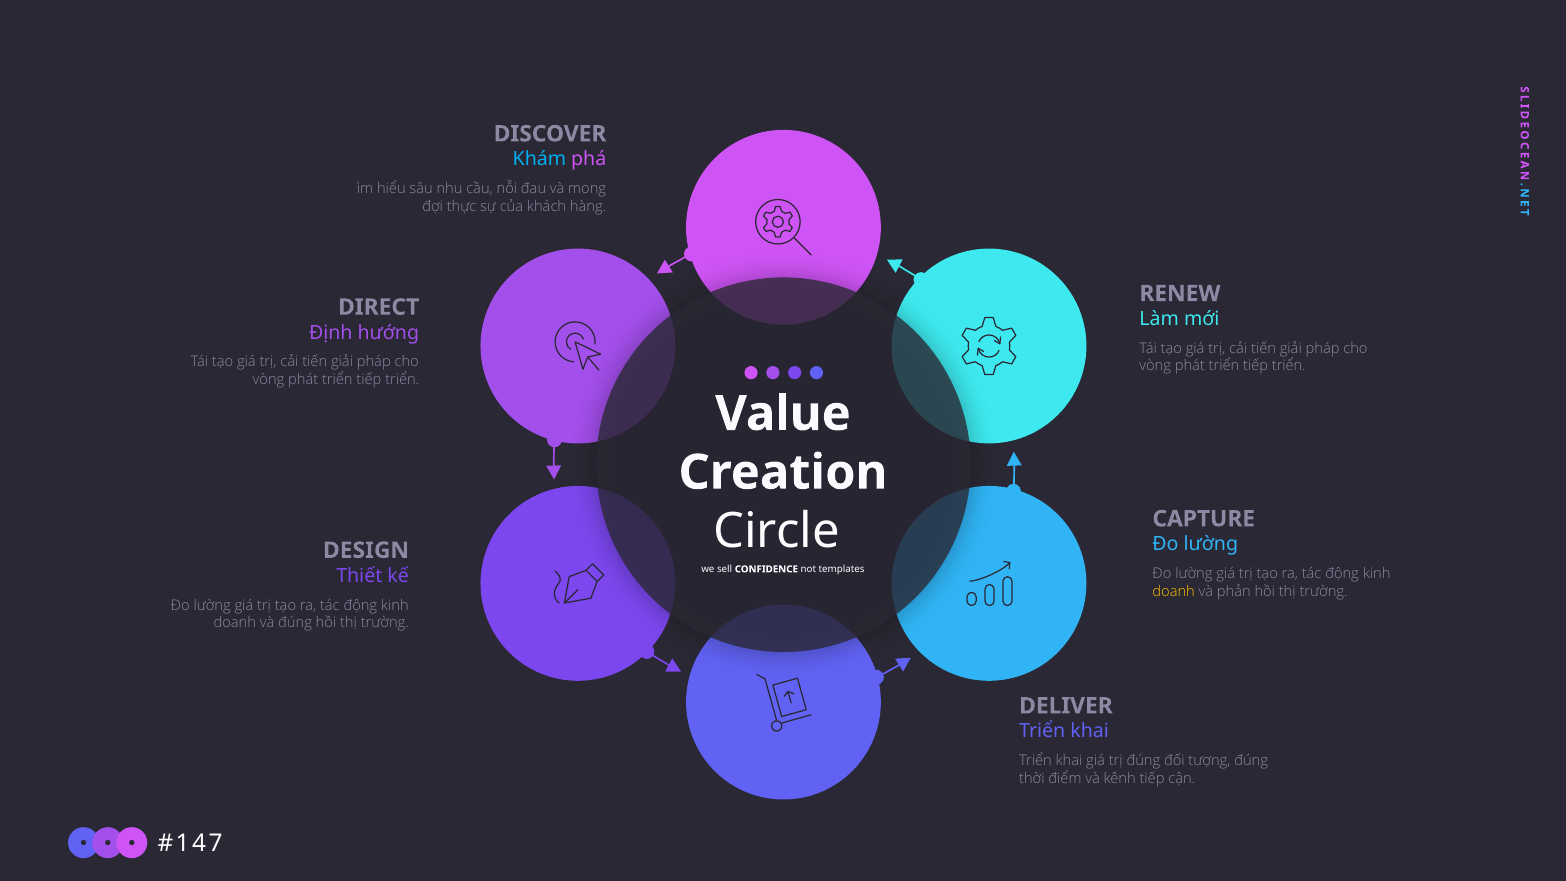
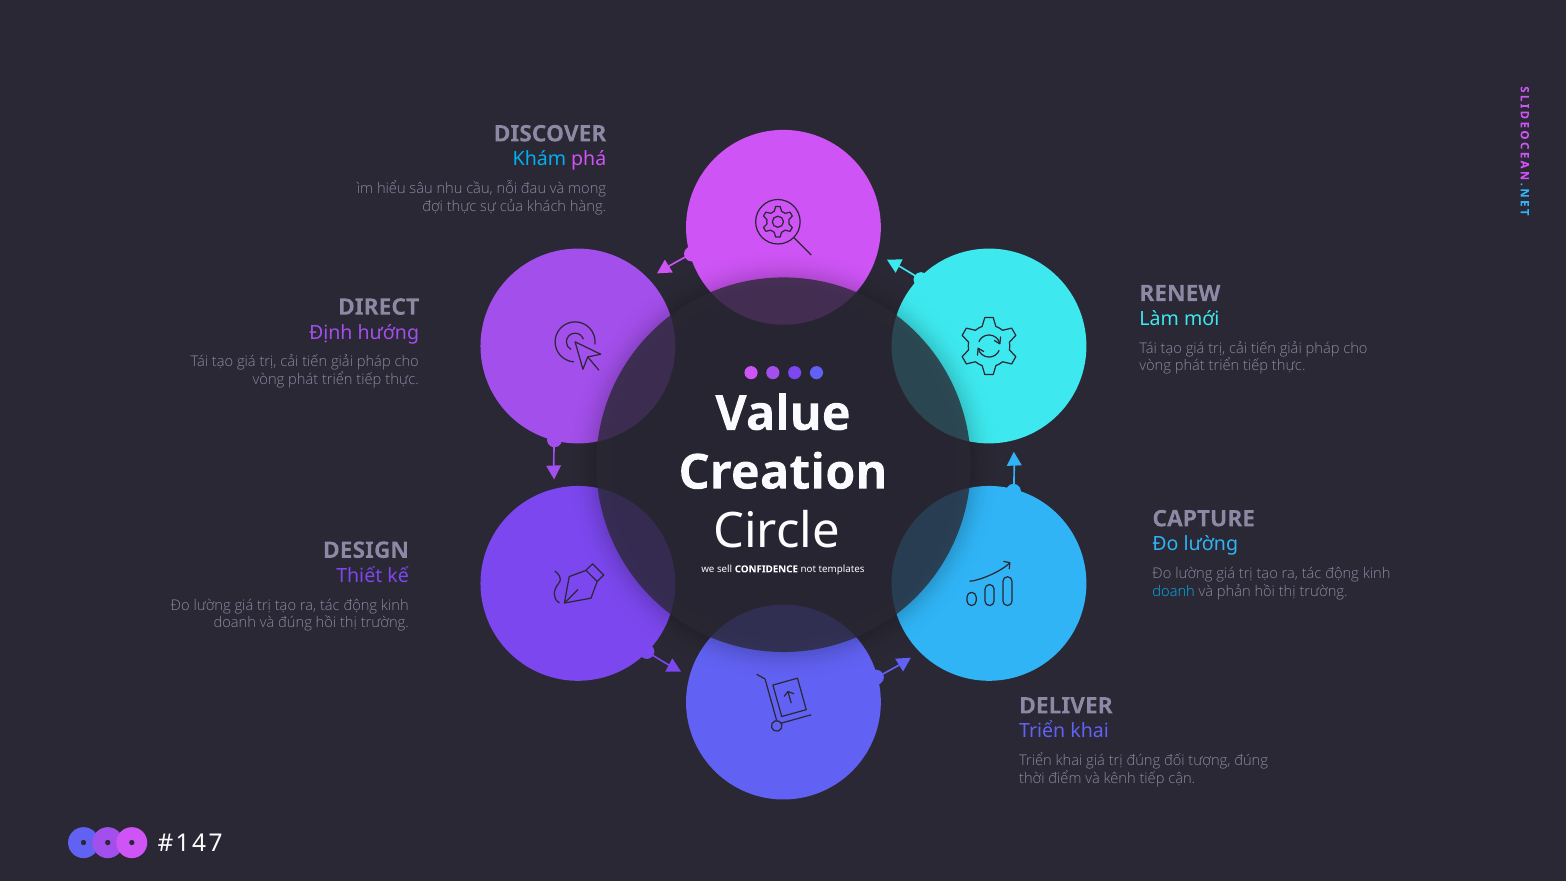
triển: triển -> thực (1289, 366)
triển: triển -> thực (402, 380)
doanh colour: yellow -> light blue (1174, 591)
